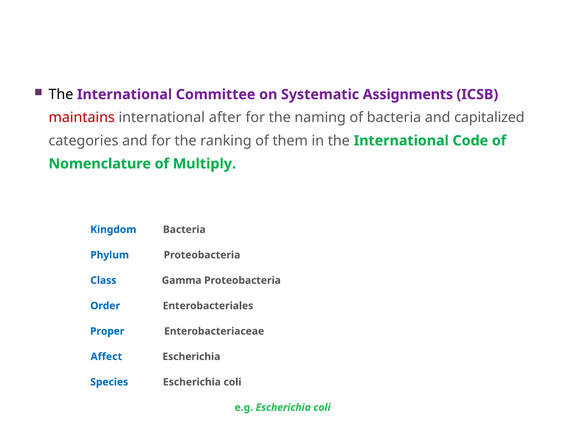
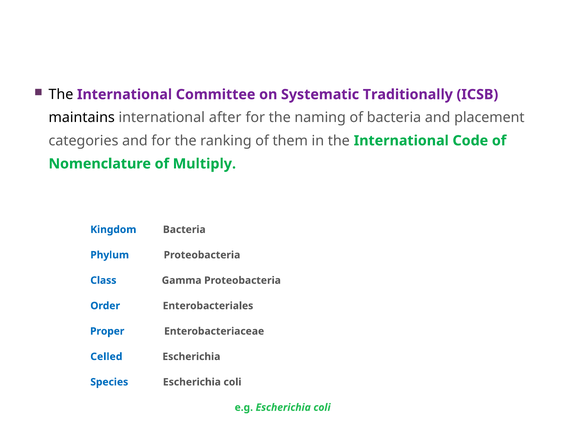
Assignments: Assignments -> Traditionally (408, 95)
maintains colour: red -> black (82, 118)
capitalized: capitalized -> placement (489, 118)
Affect: Affect -> Celled (106, 357)
